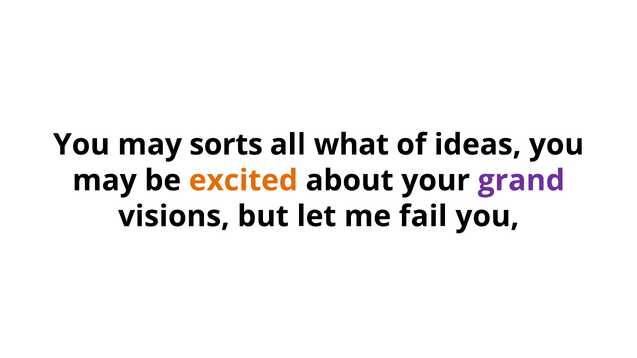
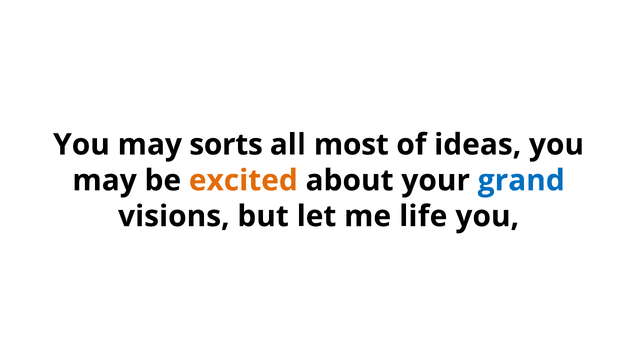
what: what -> most (351, 145)
grand colour: purple -> blue (521, 181)
fail: fail -> life (423, 217)
